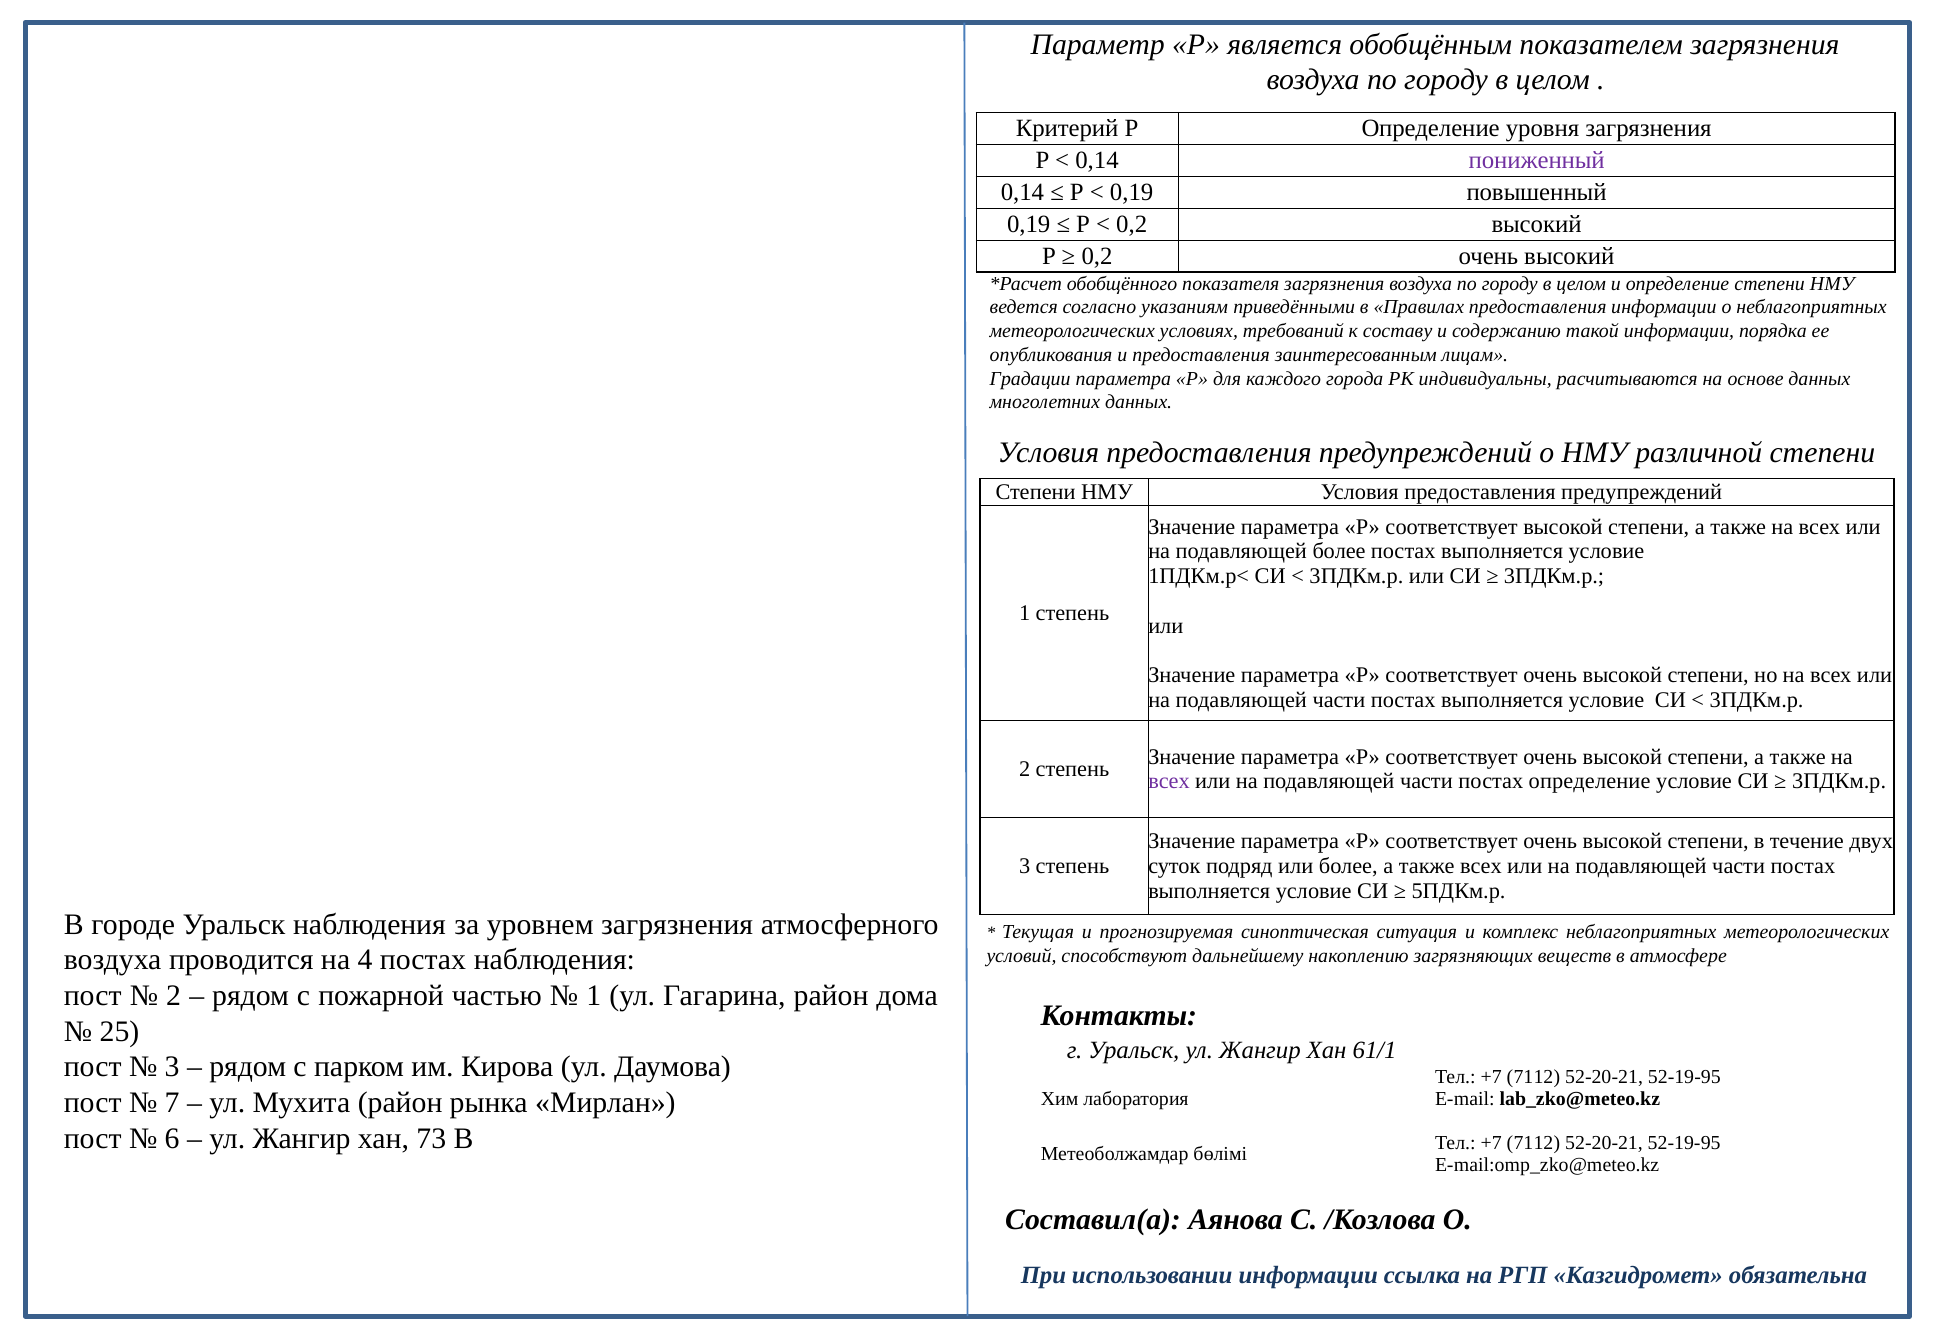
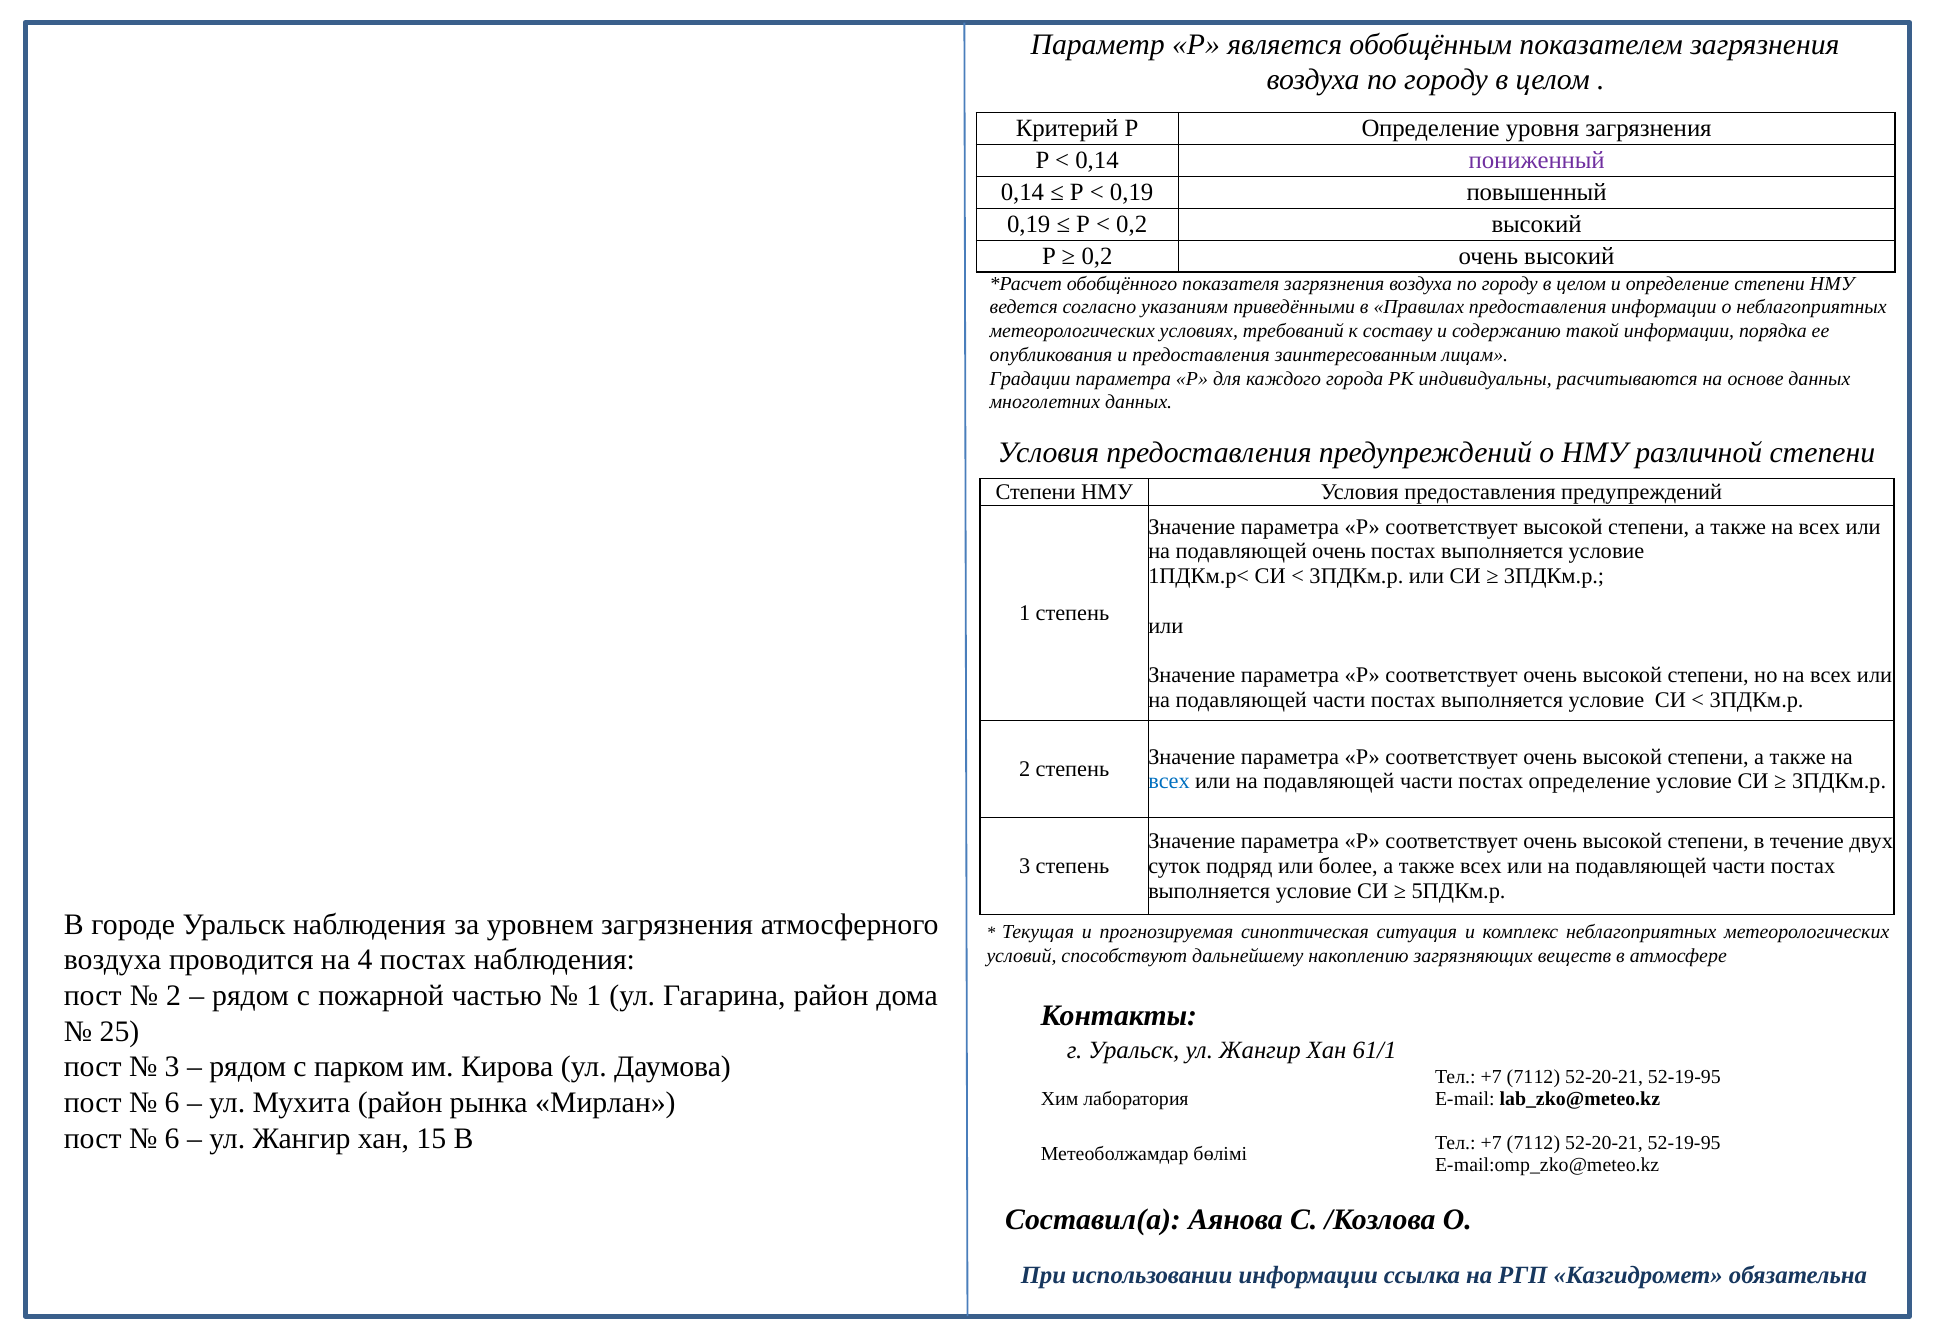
подавляющей более: более -> очень (1339, 552)
всех colour: purple -> blue (1169, 782)
7: 7 -> 6 (172, 1103)
73: 73 -> 15 (431, 1139)
